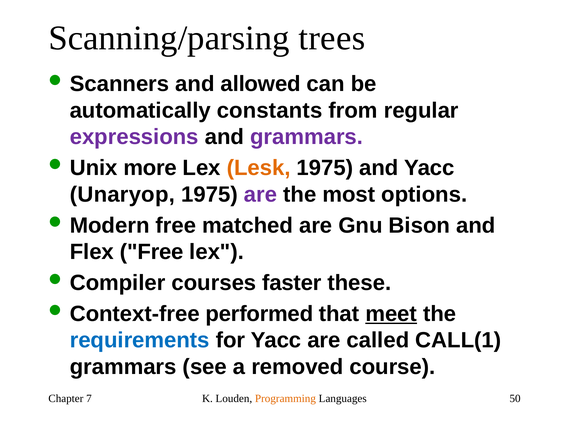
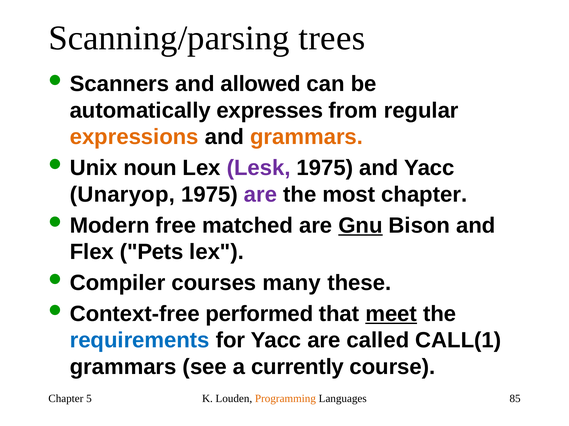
constants: constants -> expresses (270, 111)
expressions colour: purple -> orange (134, 137)
grammars colour: purple -> orange (307, 137)
more: more -> noun (150, 168)
Lesk colour: orange -> purple (259, 168)
most options: options -> chapter (424, 195)
Gnu underline: none -> present (360, 226)
Flex Free: Free -> Pets (152, 252)
faster: faster -> many (292, 283)
removed: removed -> currently (297, 367)
7: 7 -> 5 (89, 399)
50: 50 -> 85 (515, 399)
